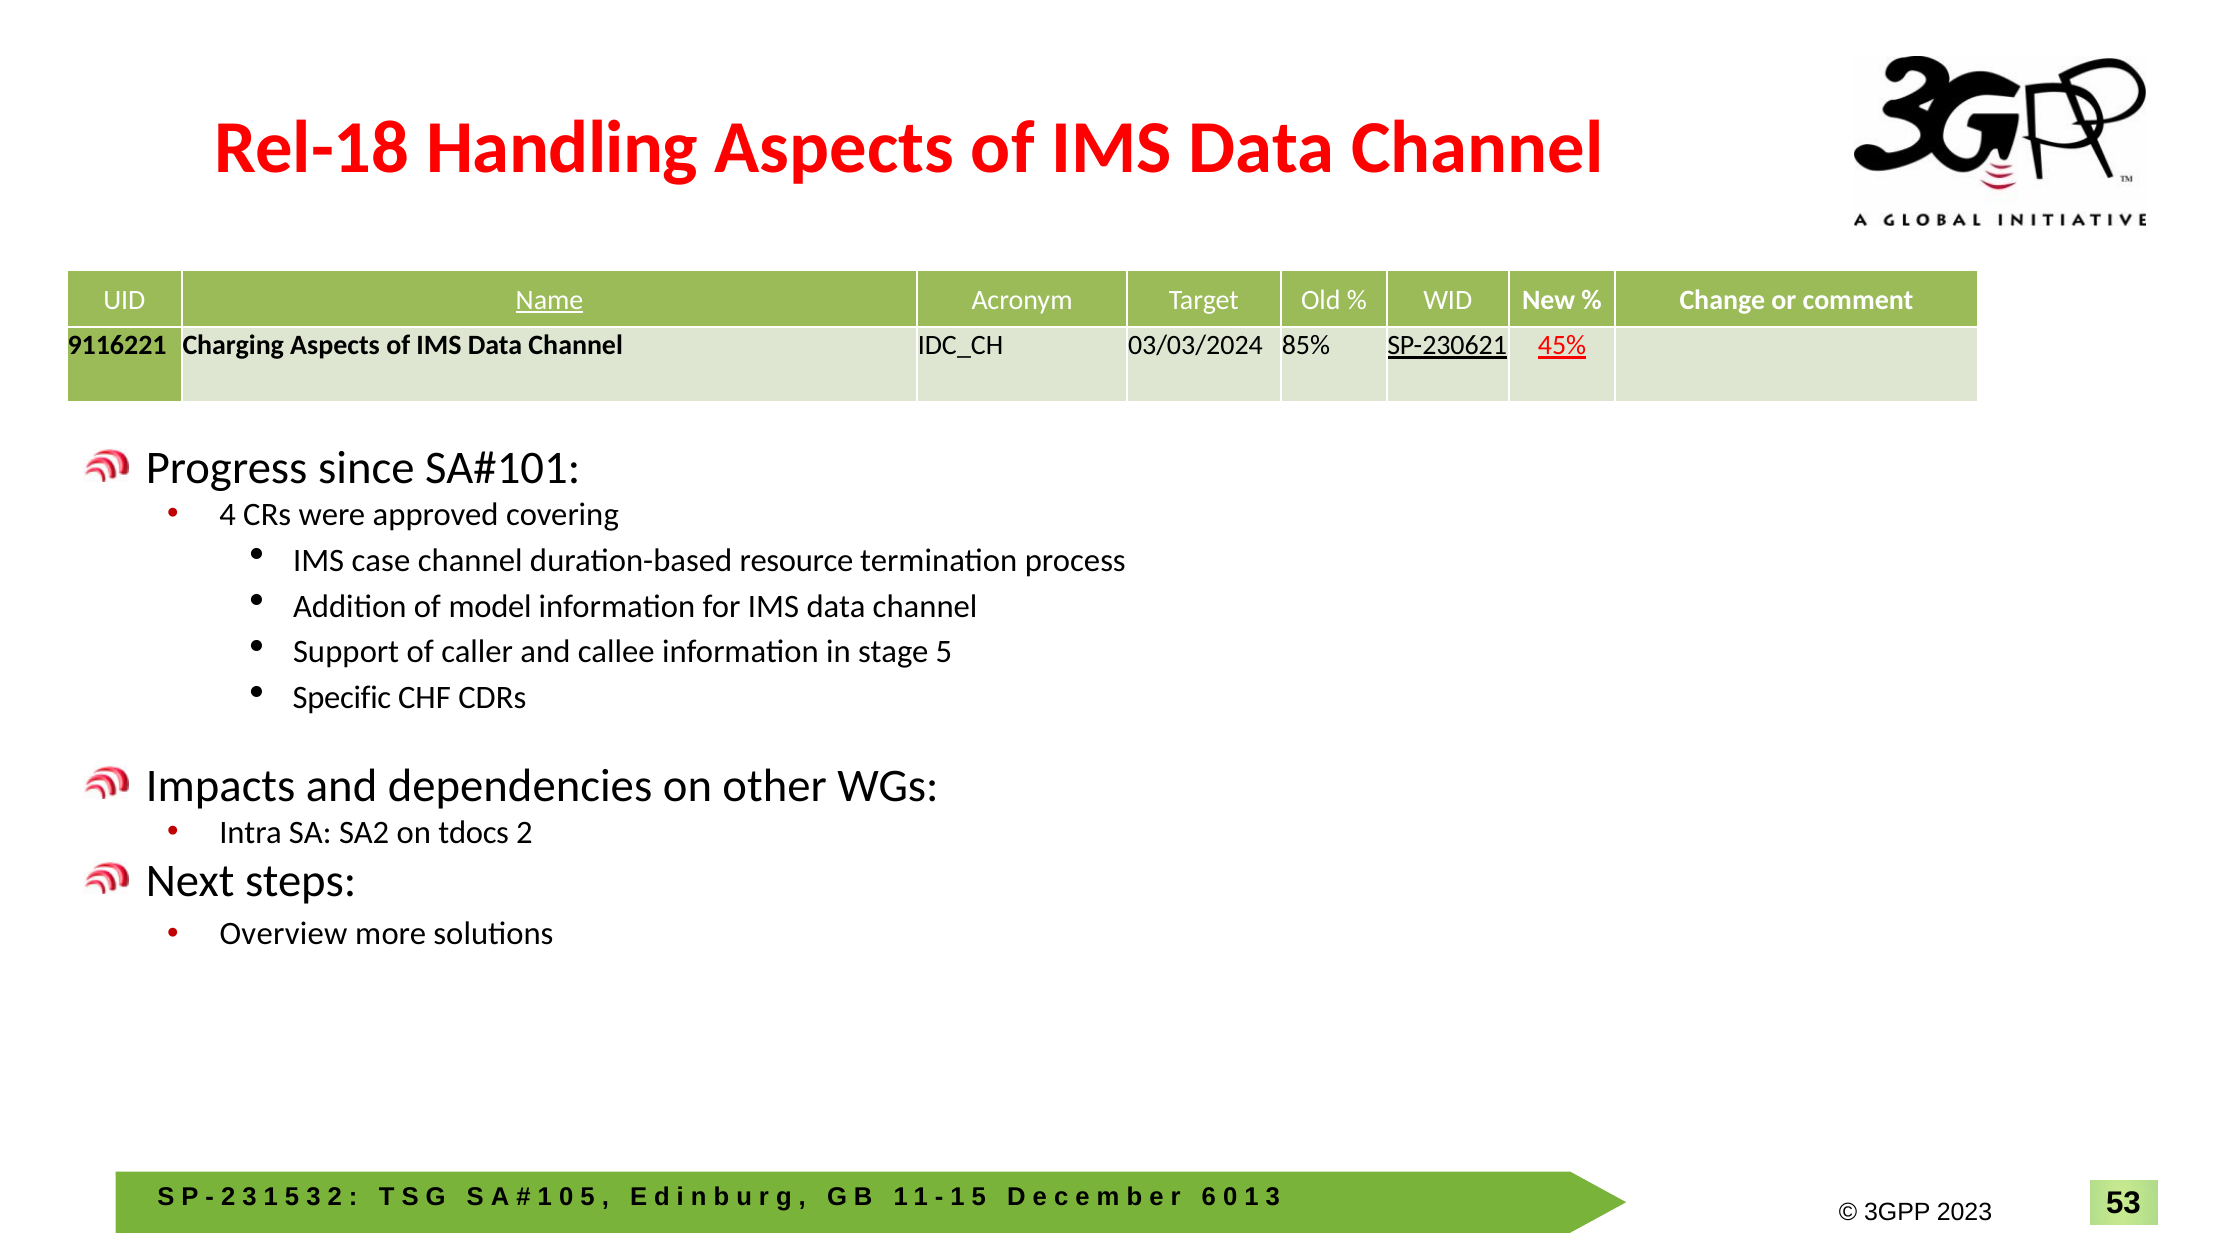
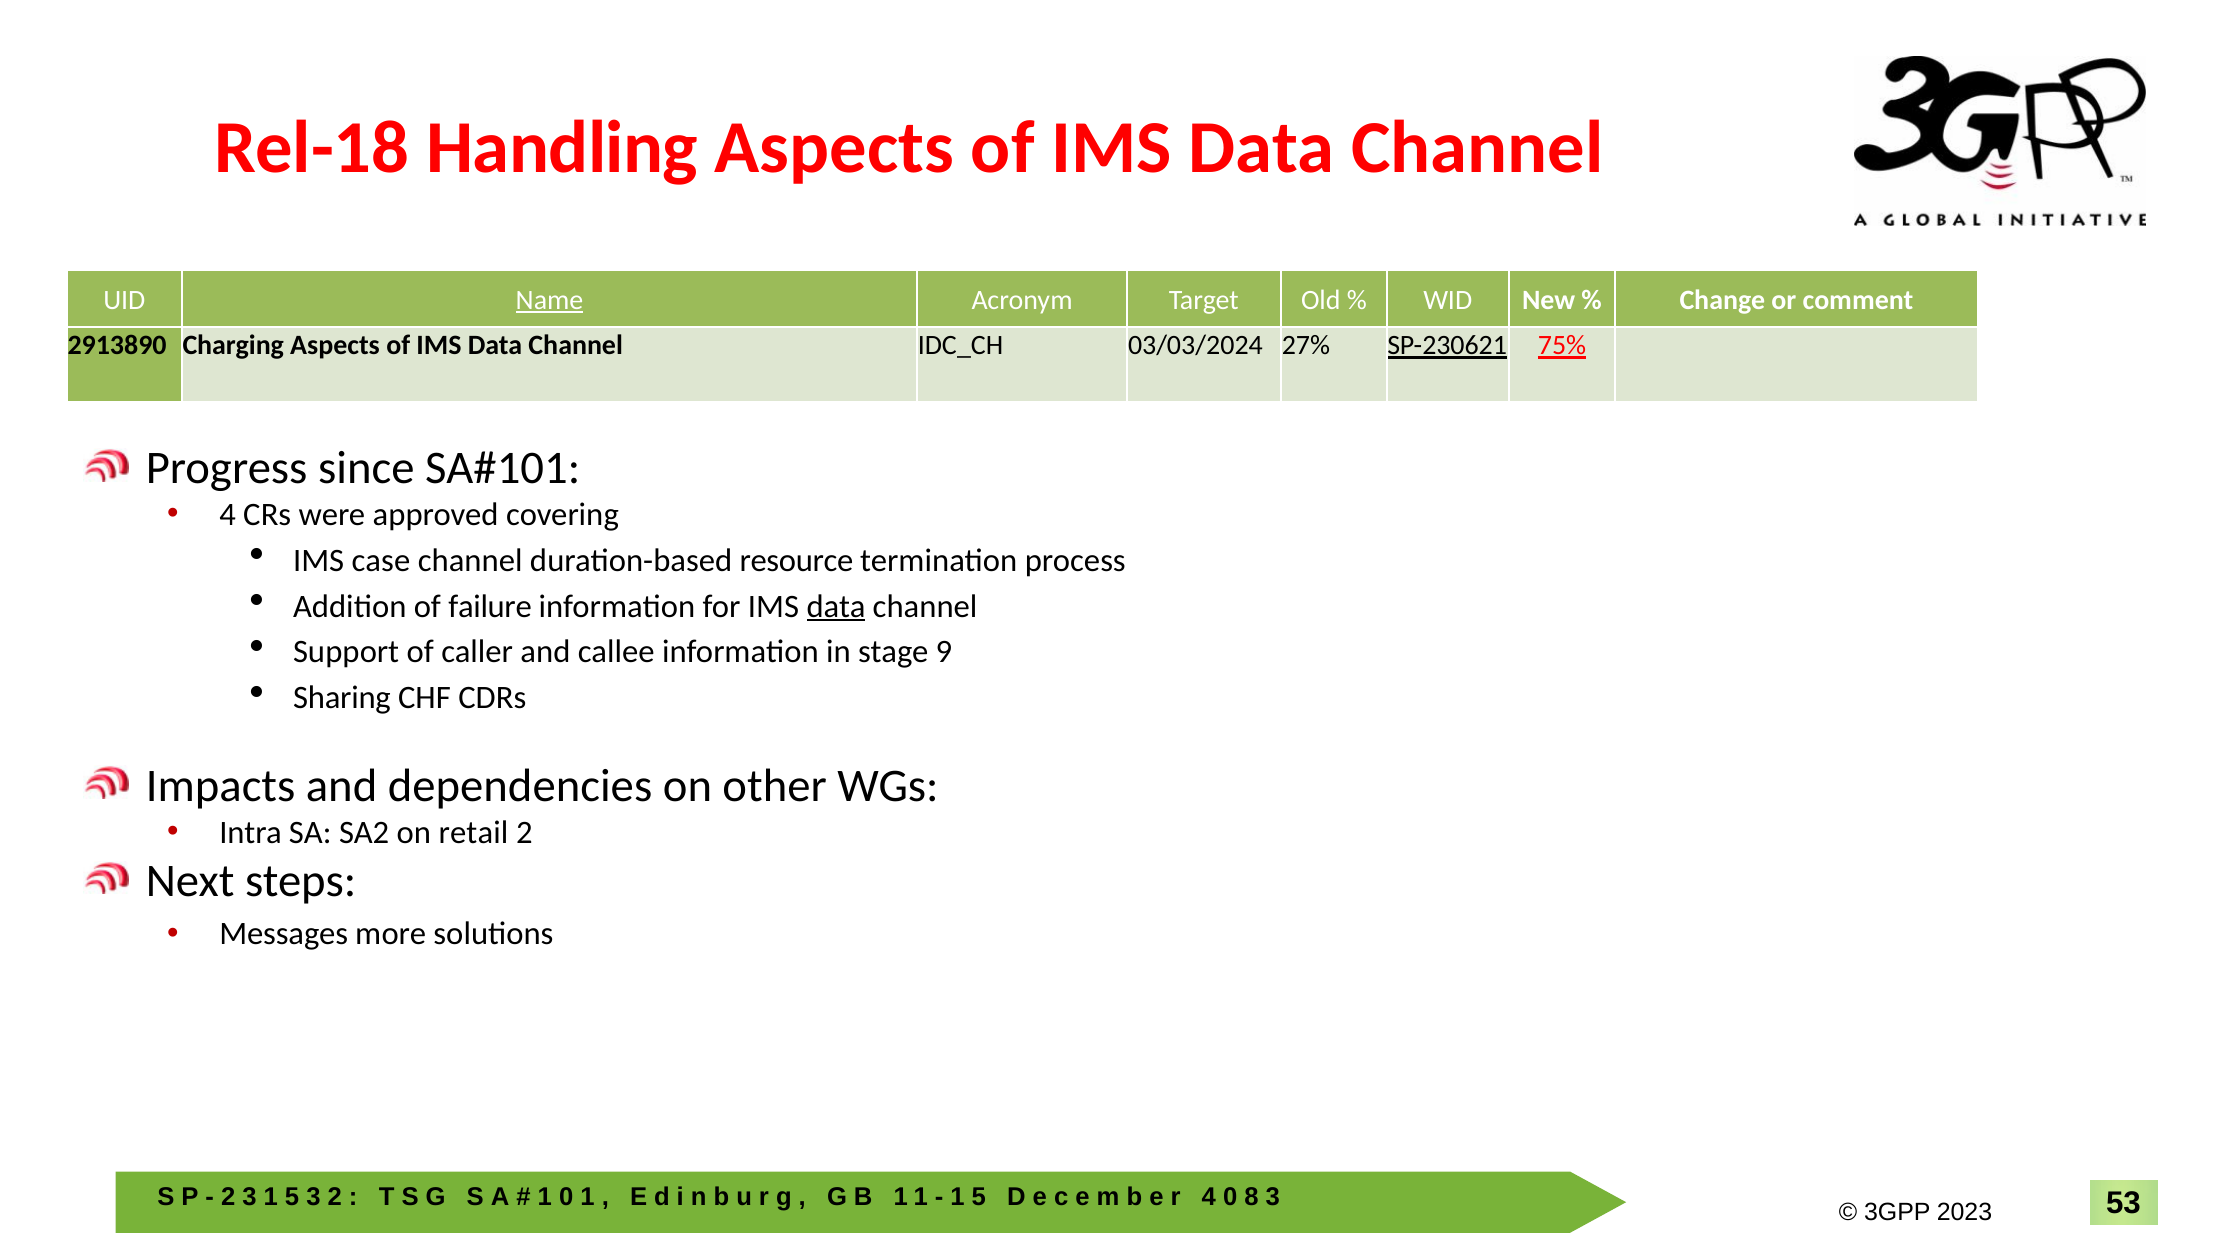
9116221: 9116221 -> 2913890 (117, 345)
85%: 85% -> 27% (1306, 345)
45%: 45% -> 75% (1562, 345)
model: model -> failure (490, 606)
data underline: none -> present (836, 606)
stage 5: 5 -> 9 (944, 652)
Specific: Specific -> Sharing (342, 697)
tdocs: tdocs -> retail (474, 832)
Overview: Overview -> Messages (284, 934)
5: 5 -> 1 (587, 1196)
6: 6 -> 4 (1209, 1196)
1: 1 -> 8 (1251, 1196)
